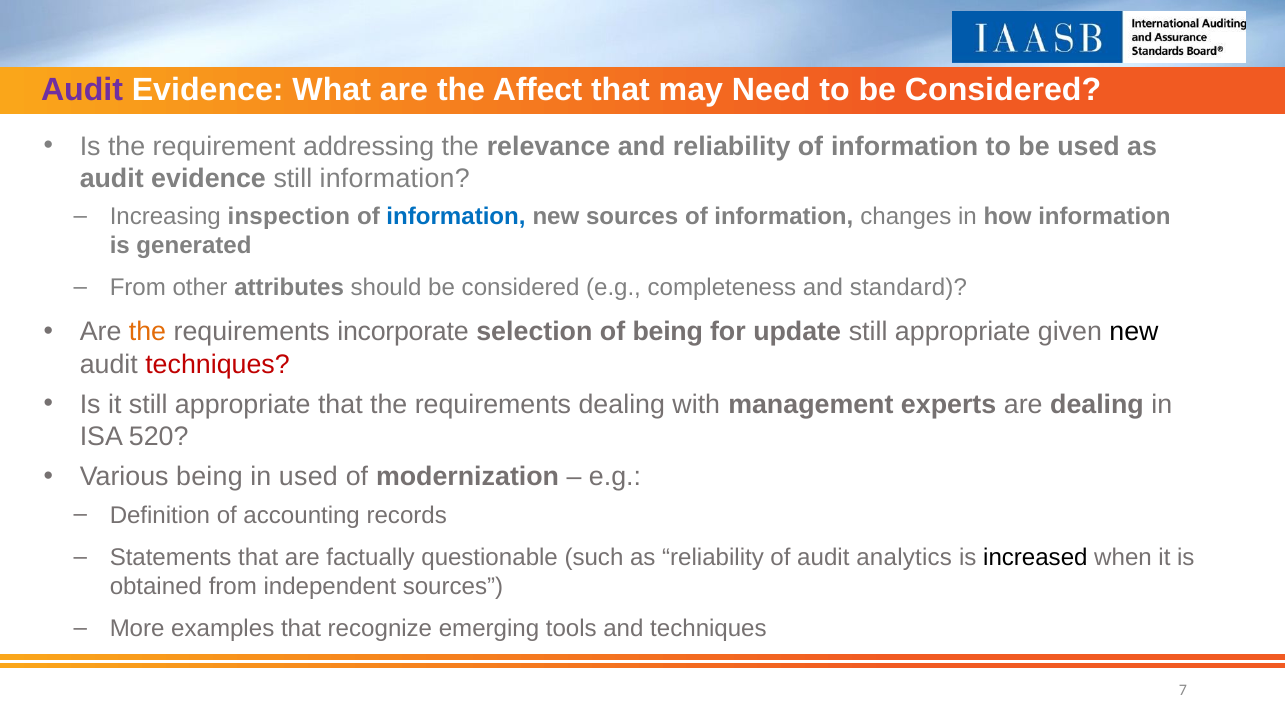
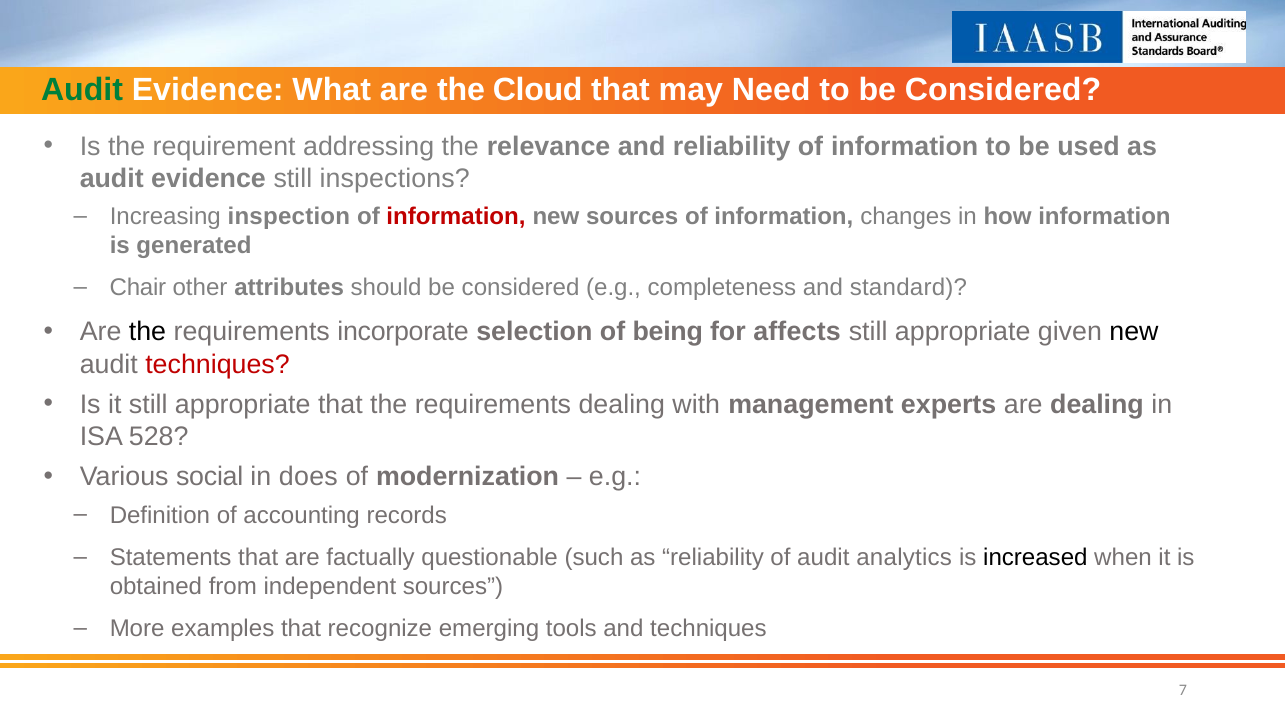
Audit colour: purple -> green (82, 90)
Affect: Affect -> Cloud (538, 90)
still information: information -> inspections (395, 178)
information colour: blue -> red (456, 217)
From: From -> Chair (138, 288)
the colour: orange -> black (148, 332)
update: update -> affects (797, 332)
520: 520 -> 528 (159, 436)
Various being: being -> social (210, 477)
in used: used -> does (308, 477)
